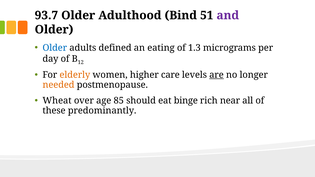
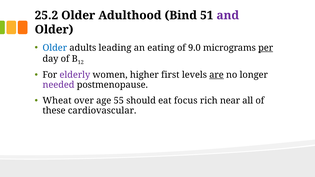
93.7: 93.7 -> 25.2 (46, 15)
defined: defined -> leading (115, 48)
1.3: 1.3 -> 9.0 (194, 48)
per underline: none -> present (266, 48)
elderly colour: orange -> purple (75, 75)
care: care -> first (170, 75)
needed colour: orange -> purple (58, 85)
85: 85 -> 55 (119, 101)
binge: binge -> focus (186, 101)
predominantly: predominantly -> cardiovascular (102, 111)
